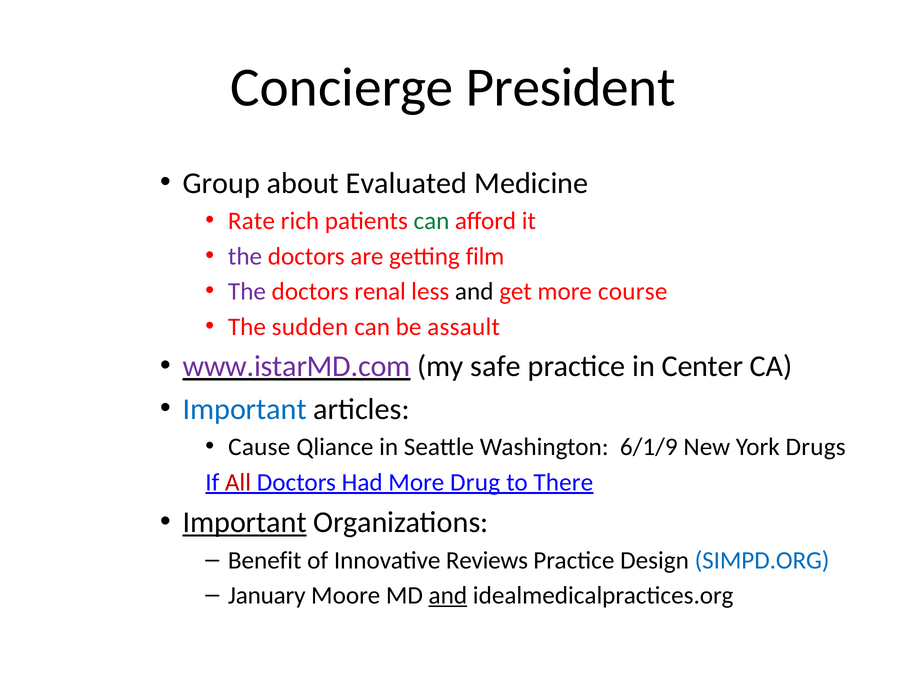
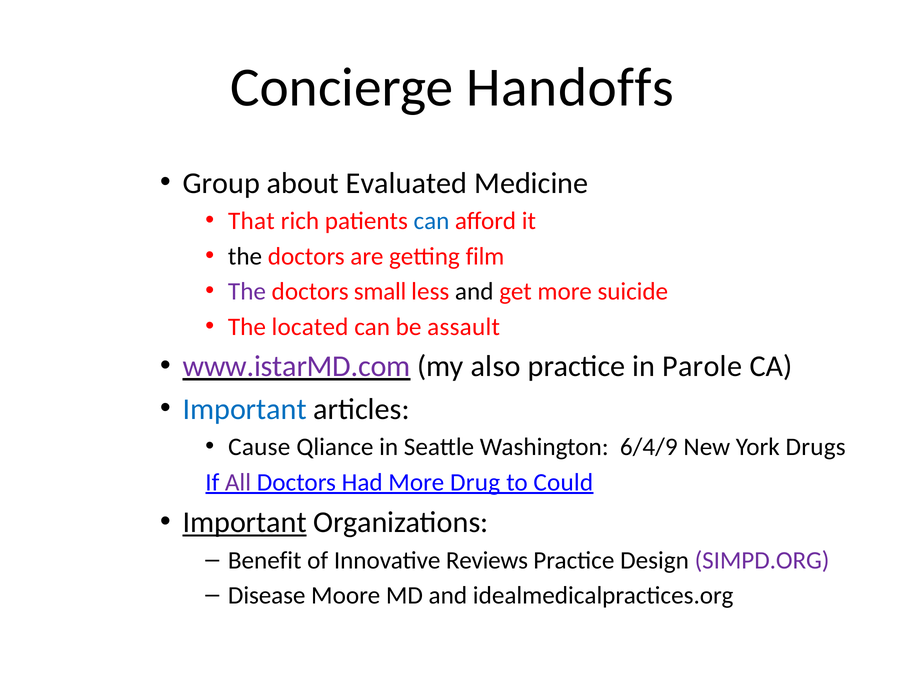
President: President -> Handoffs (570, 88)
Rate: Rate -> That (251, 221)
can colour: green -> blue (431, 221)
the colour: purple -> black (245, 256)
renal: renal -> small (380, 292)
course: course -> suicide (633, 292)
sudden: sudden -> located (310, 327)
safe: safe -> also (496, 367)
Center: Center -> Parole (702, 367)
6/1/9: 6/1/9 -> 6/4/9 (649, 447)
All colour: red -> purple (238, 483)
There: There -> Could (563, 483)
SIMPD.ORG colour: blue -> purple (762, 561)
January: January -> Disease (267, 596)
and underline: present -> none (448, 596)
